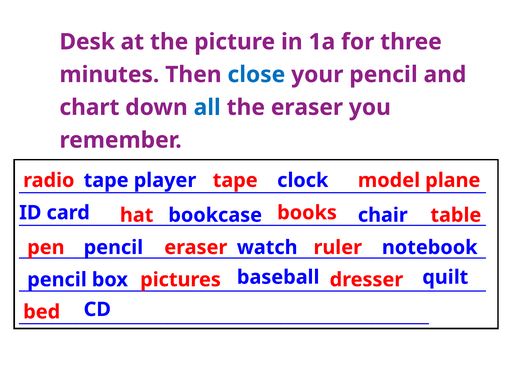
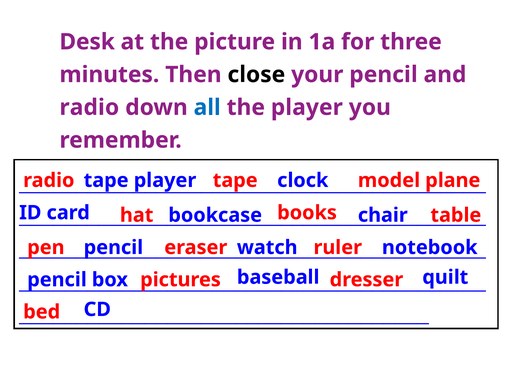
close colour: blue -> black (256, 75)
chart: chart -> radio (89, 107)
the eraser: eraser -> player (307, 107)
